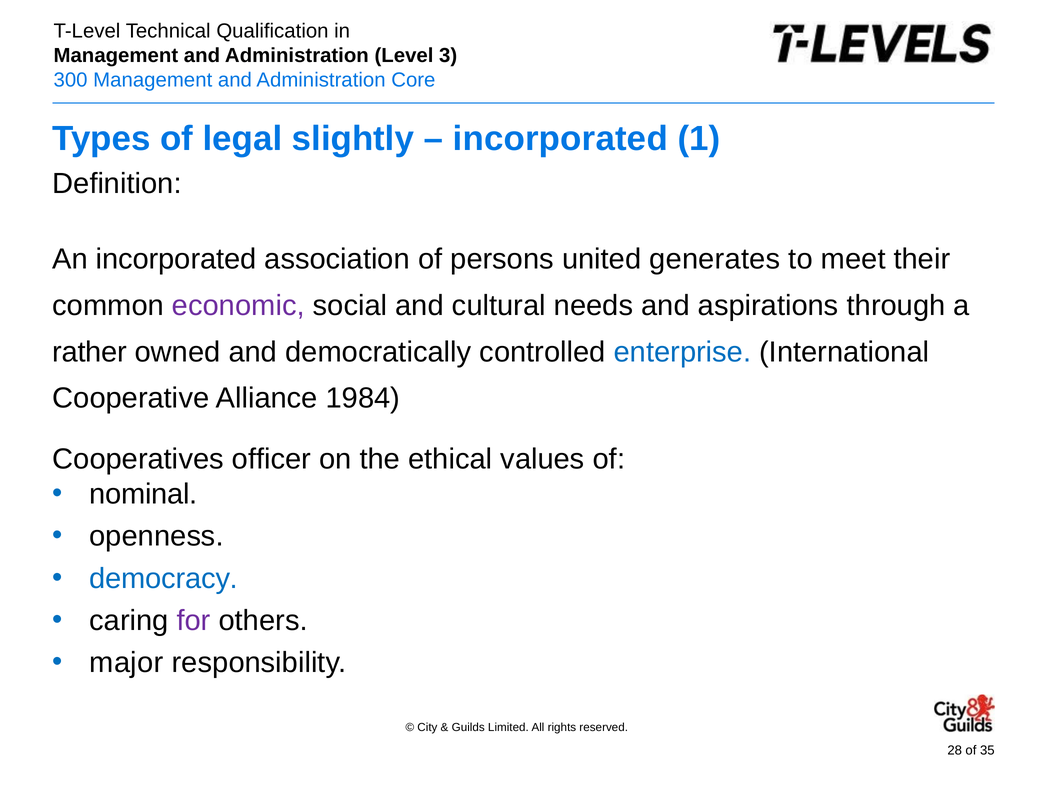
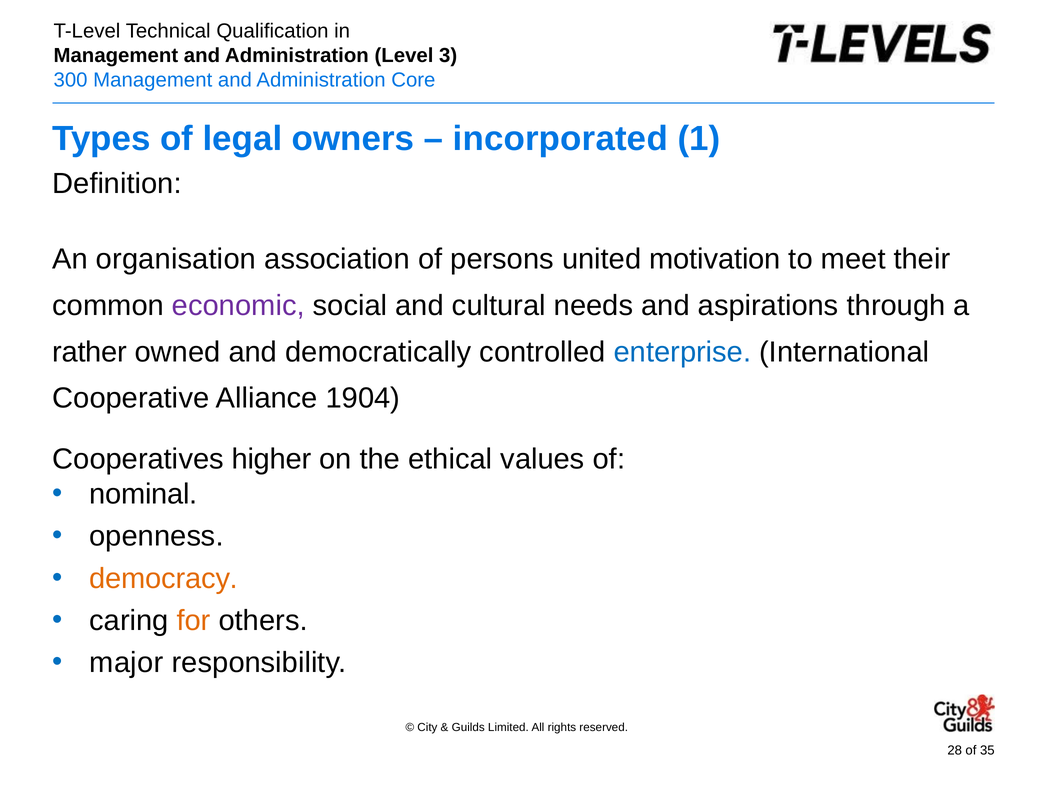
slightly: slightly -> owners (353, 139)
An incorporated: incorporated -> organisation (176, 259)
generates: generates -> motivation (715, 259)
1984: 1984 -> 1904 (363, 399)
officer: officer -> higher (272, 459)
democracy colour: blue -> orange (164, 579)
for colour: purple -> orange (194, 621)
